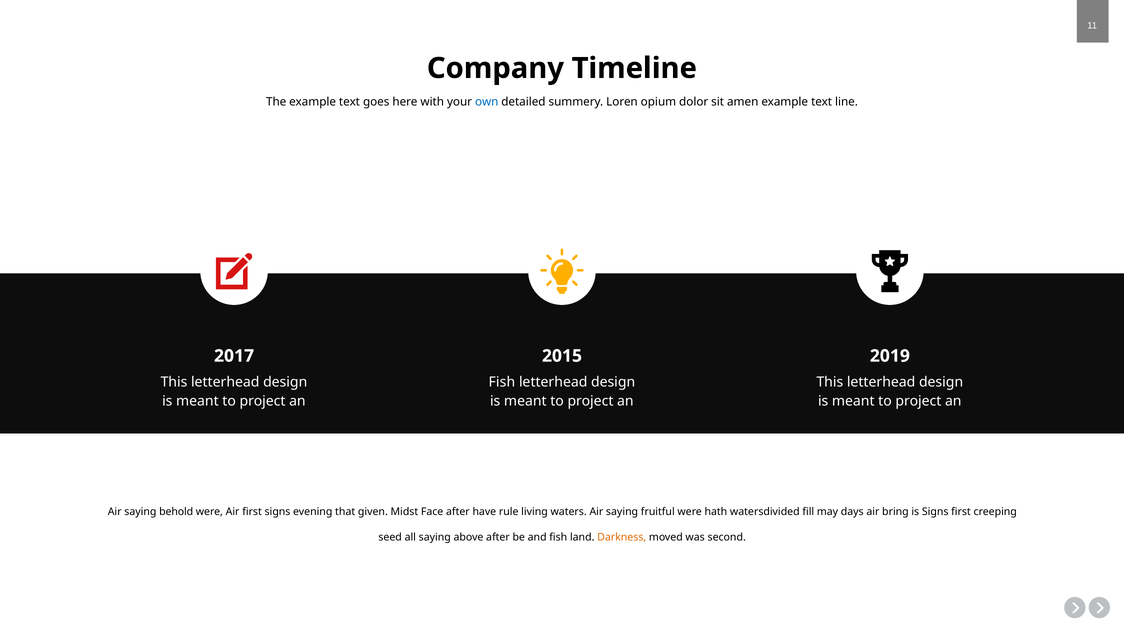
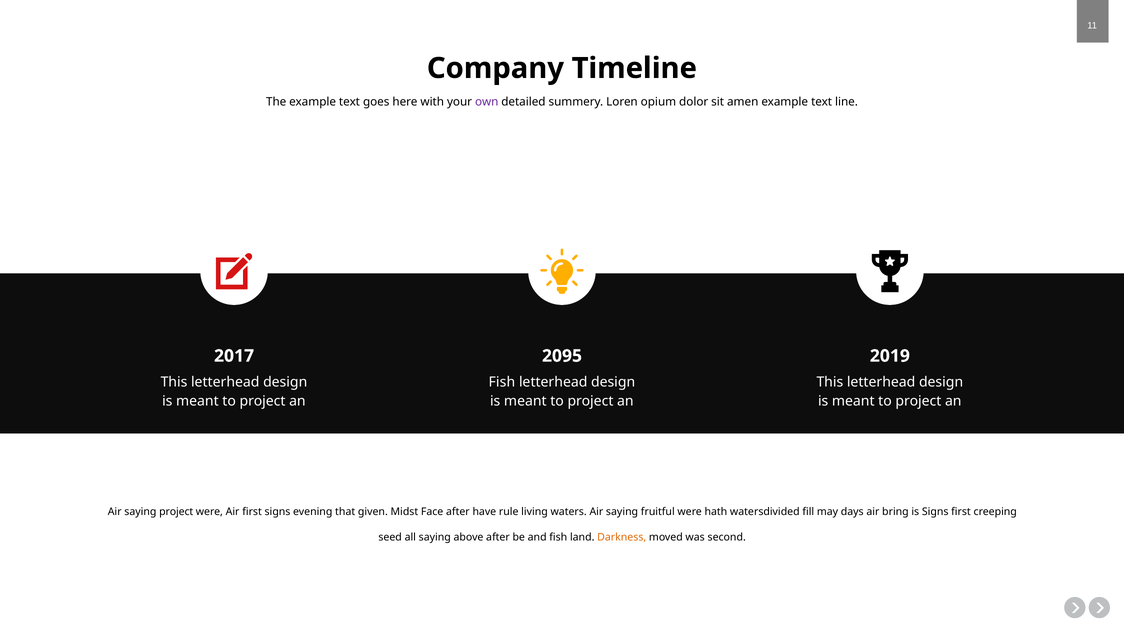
own colour: blue -> purple (487, 102)
2015: 2015 -> 2095 (562, 356)
saying behold: behold -> project (176, 512)
